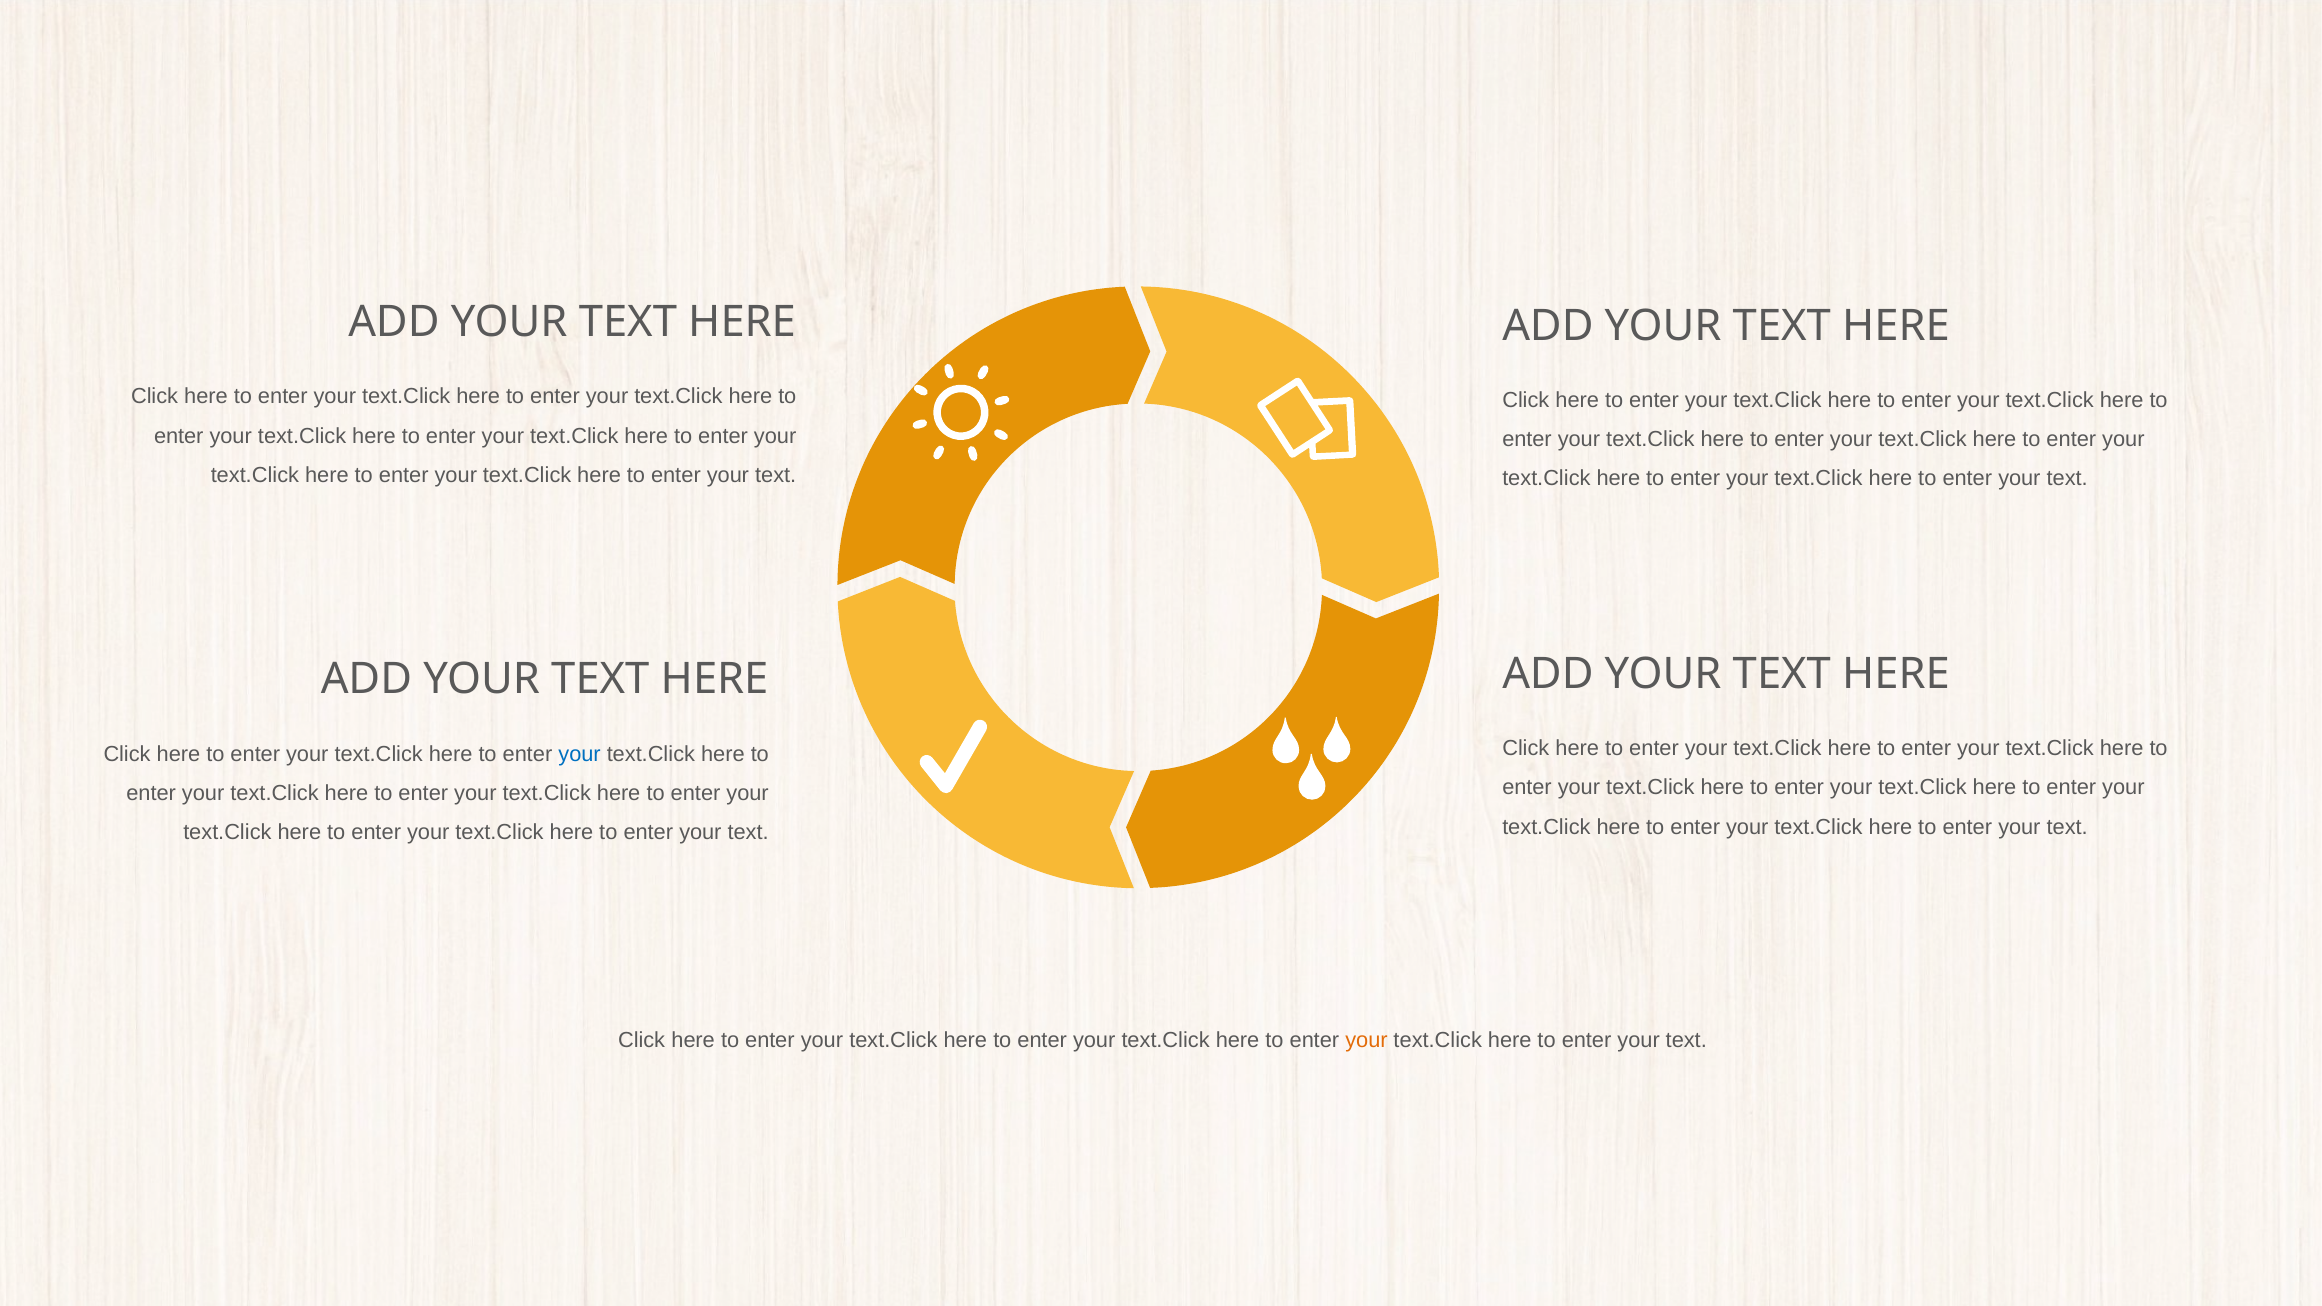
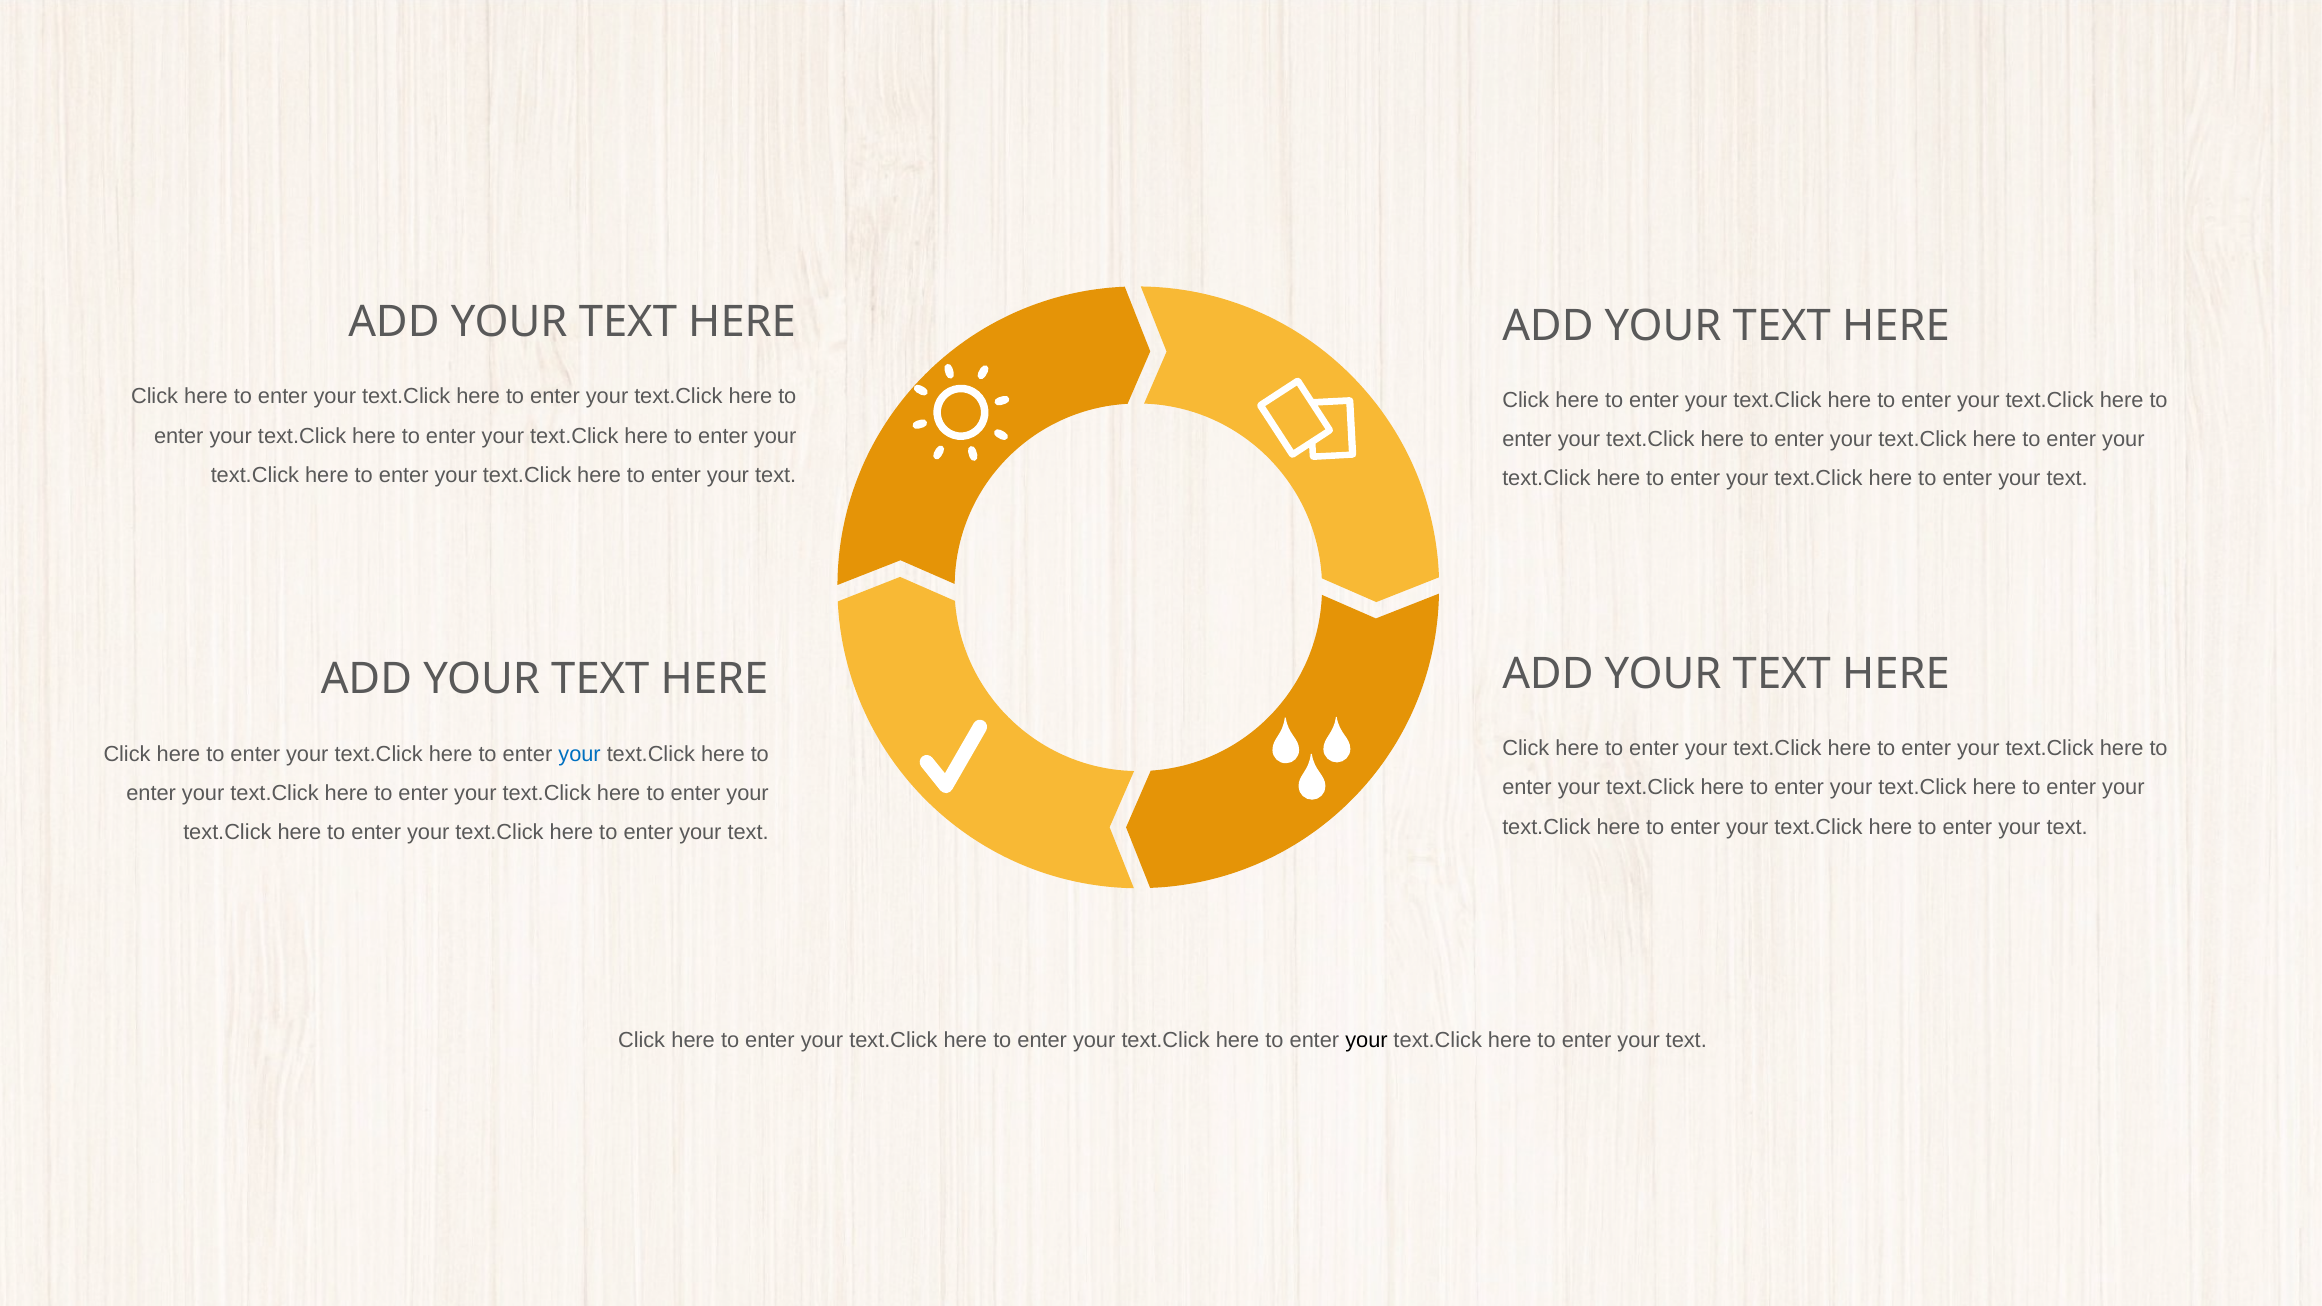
your colour: orange -> black (1367, 1040)
